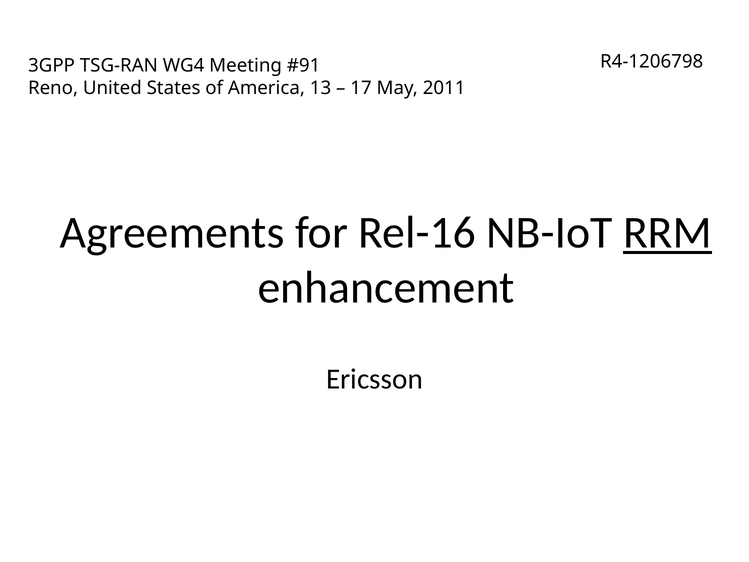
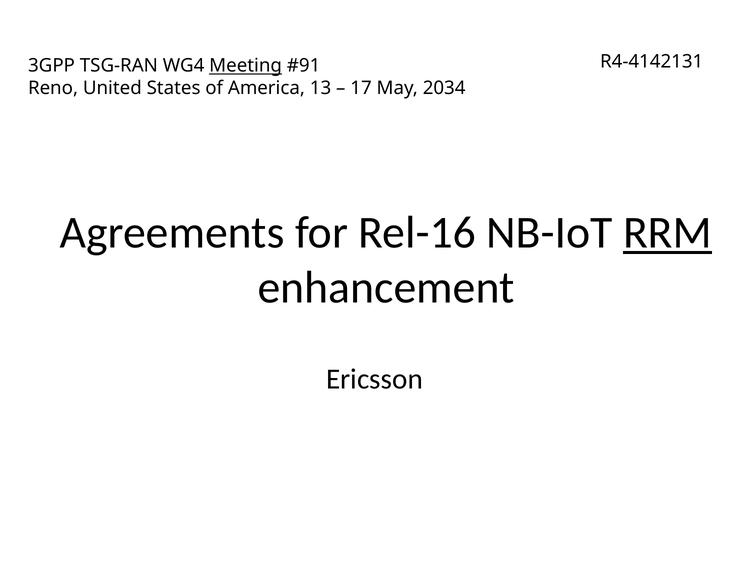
R4-1206798: R4-1206798 -> R4-4142131 (652, 62)
Meeting underline: none -> present (246, 66)
2011: 2011 -> 2034 (444, 88)
